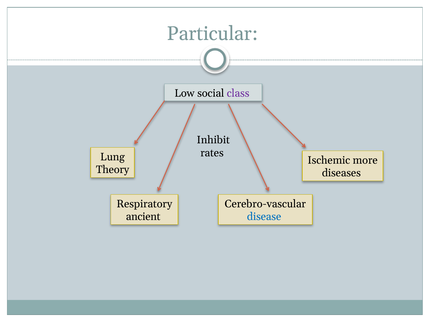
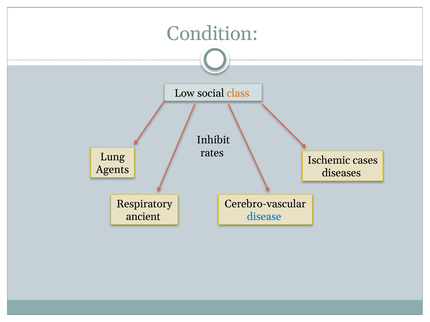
Particular: Particular -> Condition (212, 34)
class colour: purple -> orange (238, 93)
more: more -> cases (365, 160)
Theory: Theory -> Agents (112, 170)
